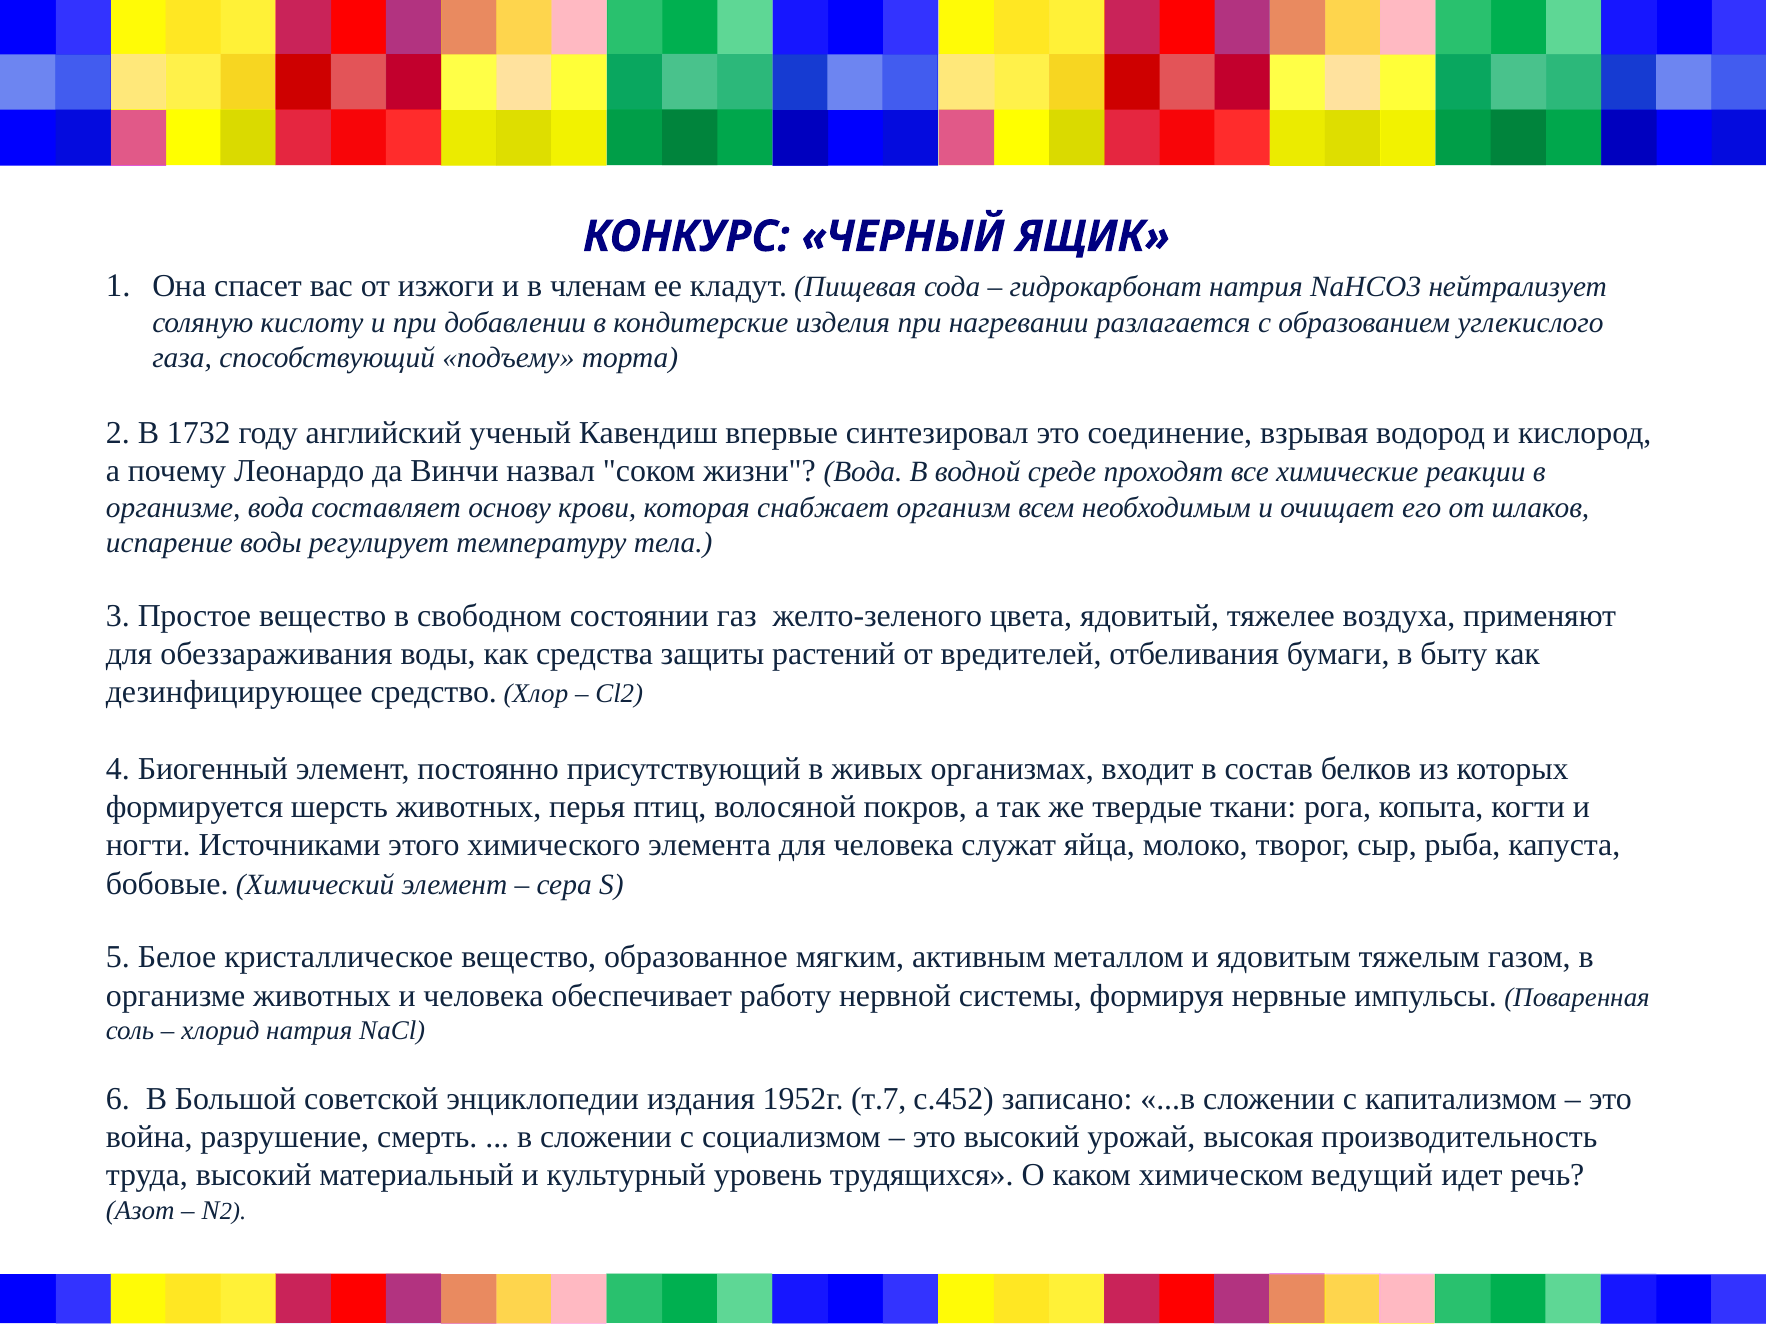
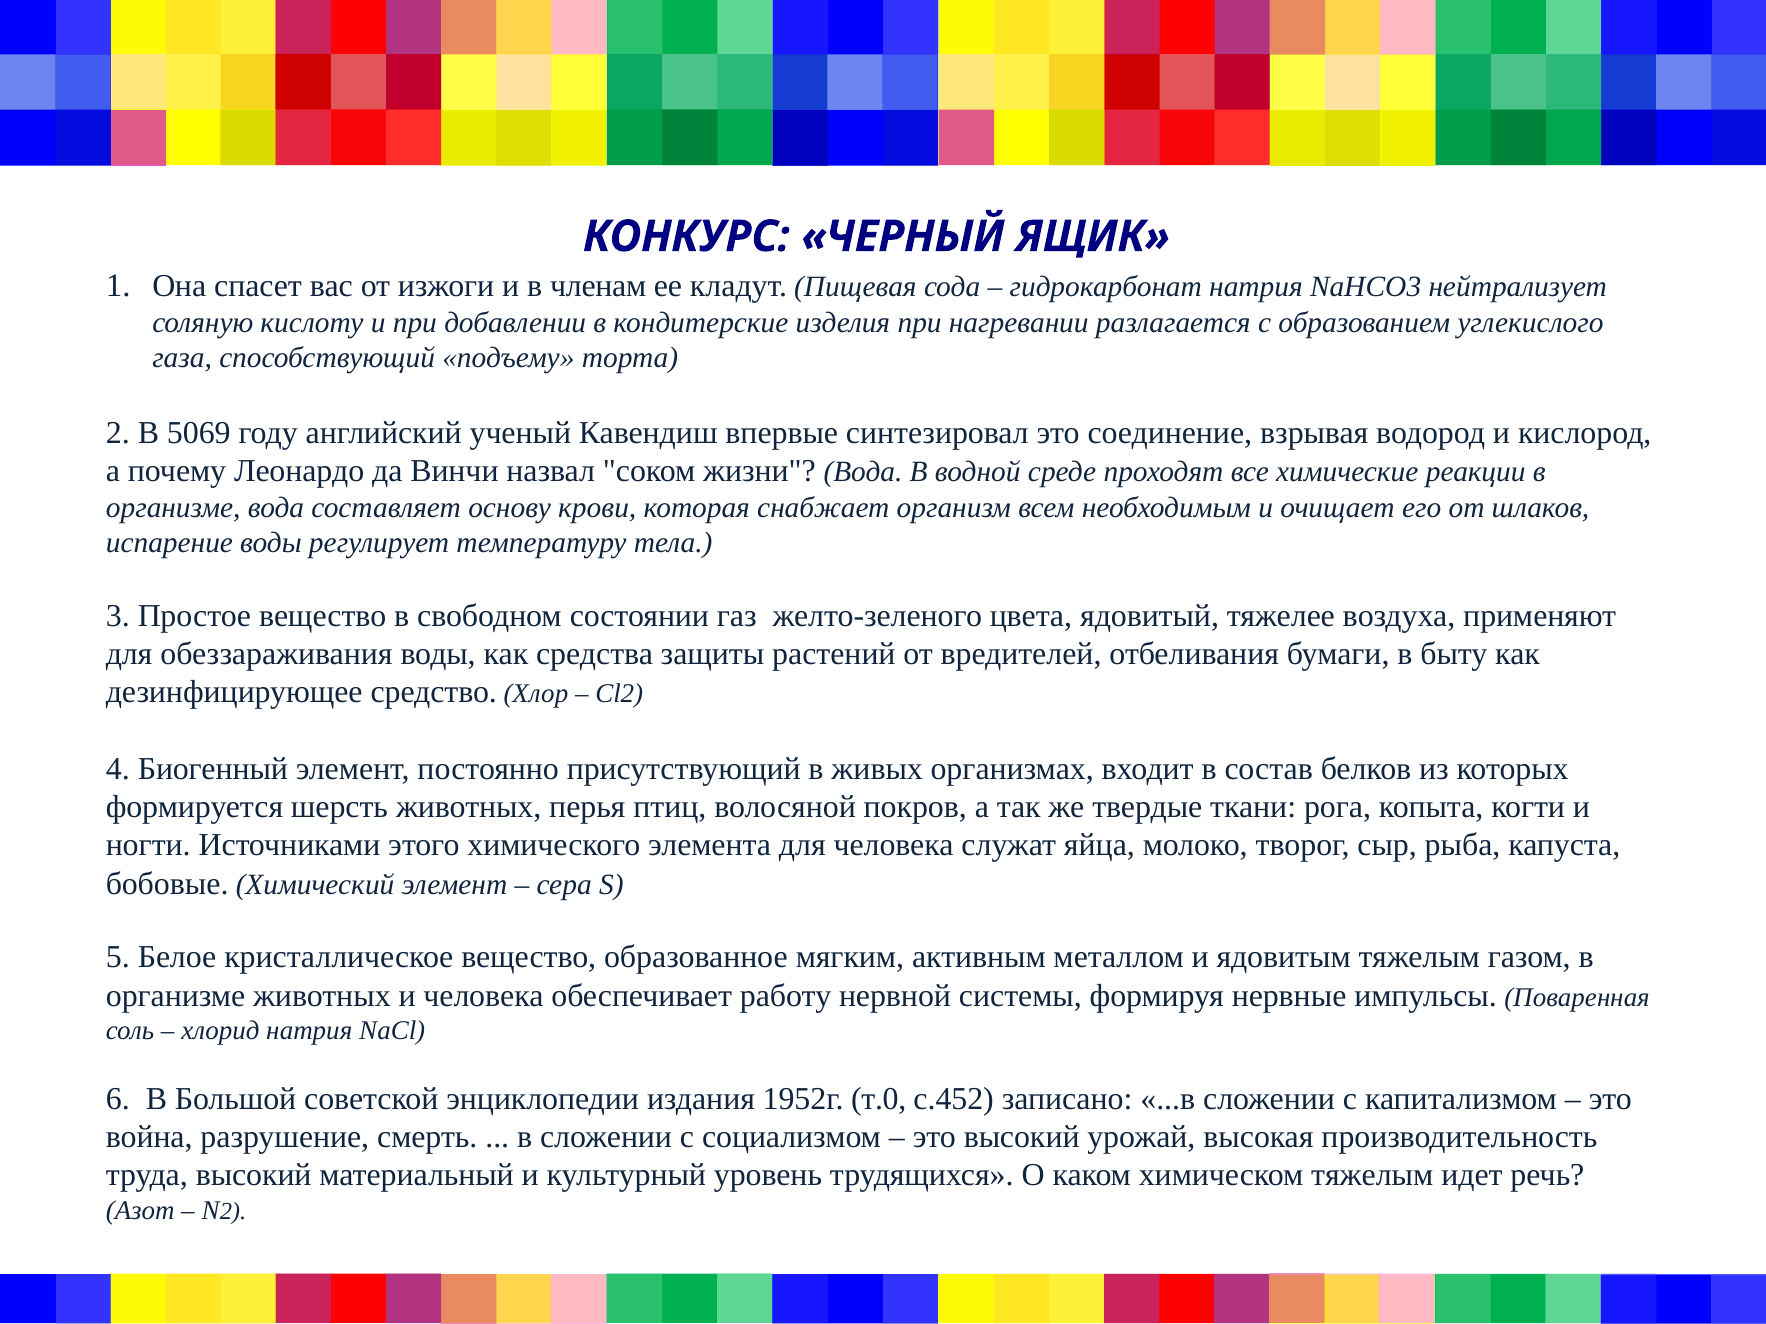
1732: 1732 -> 5069 (199, 433)
т.7: т.7 -> т.0 (879, 1099)
химическом ведущий: ведущий -> тяжелым (1372, 1176)
